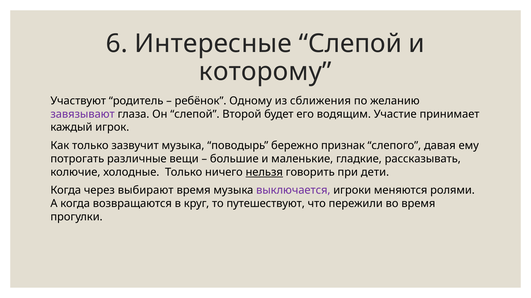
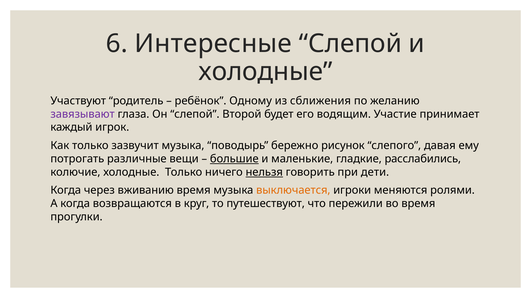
которому: которому -> холодные (265, 72)
признак: признак -> рисунок (343, 146)
большие underline: none -> present (234, 159)
рассказывать: рассказывать -> расслабились (423, 159)
выбирают: выбирают -> вживанию (146, 191)
выключается colour: purple -> orange (293, 191)
